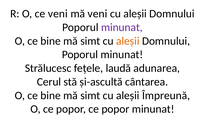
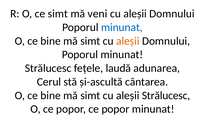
ce veni: veni -> simt (58, 14)
minunat colour: purple -> blue (122, 27)
aleșii Împreună: Împreună -> Strălucesc (166, 96)
